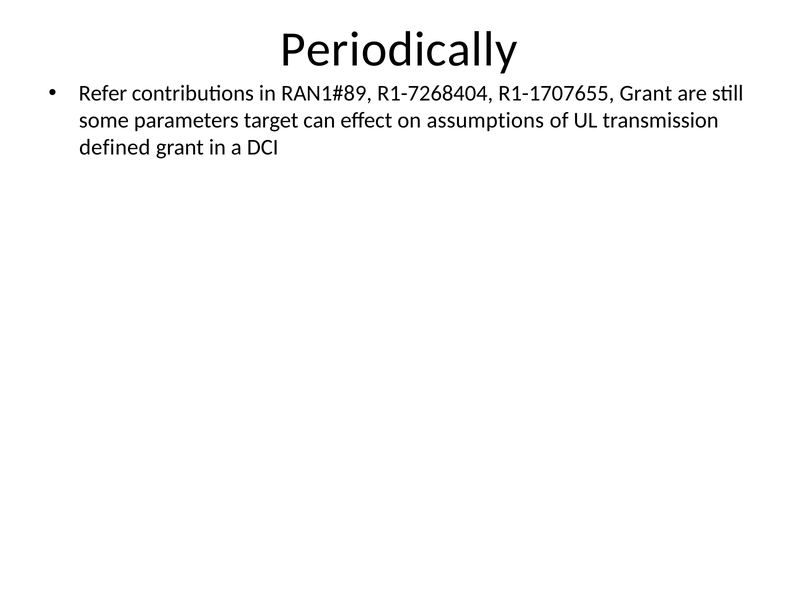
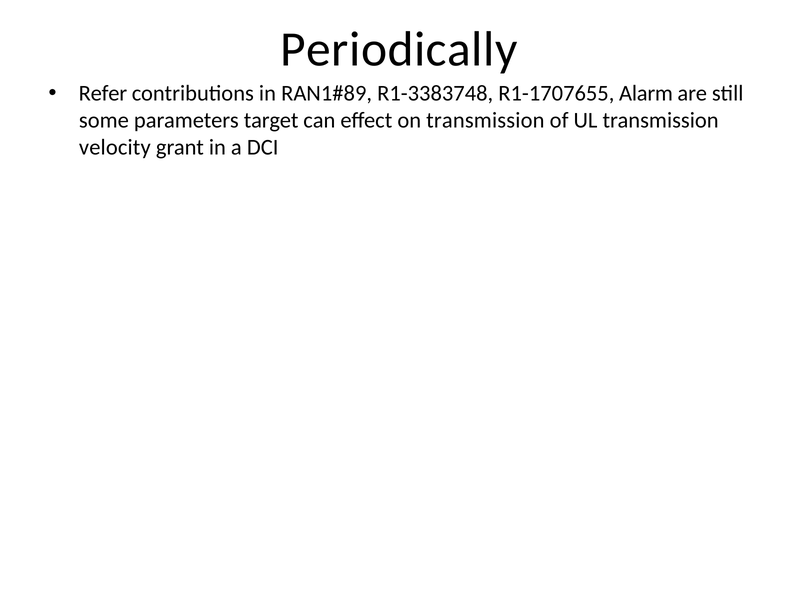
R1-7268404: R1-7268404 -> R1-3383748 (435, 93)
R1-1707655 Grant: Grant -> Alarm (646, 93)
on assumptions: assumptions -> transmission (485, 120)
defined: defined -> velocity (115, 147)
